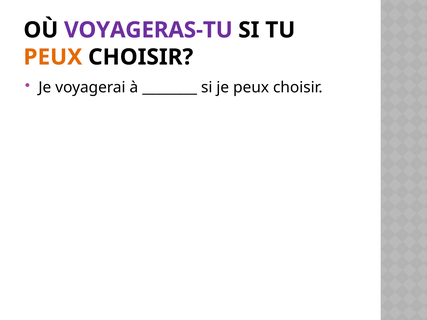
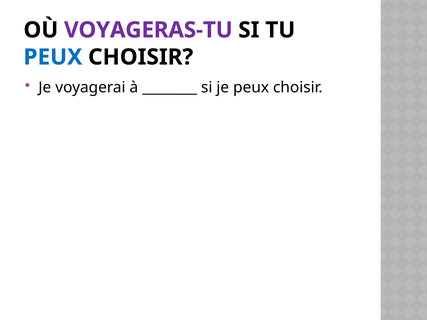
PEUX colour: orange -> blue (53, 57)
